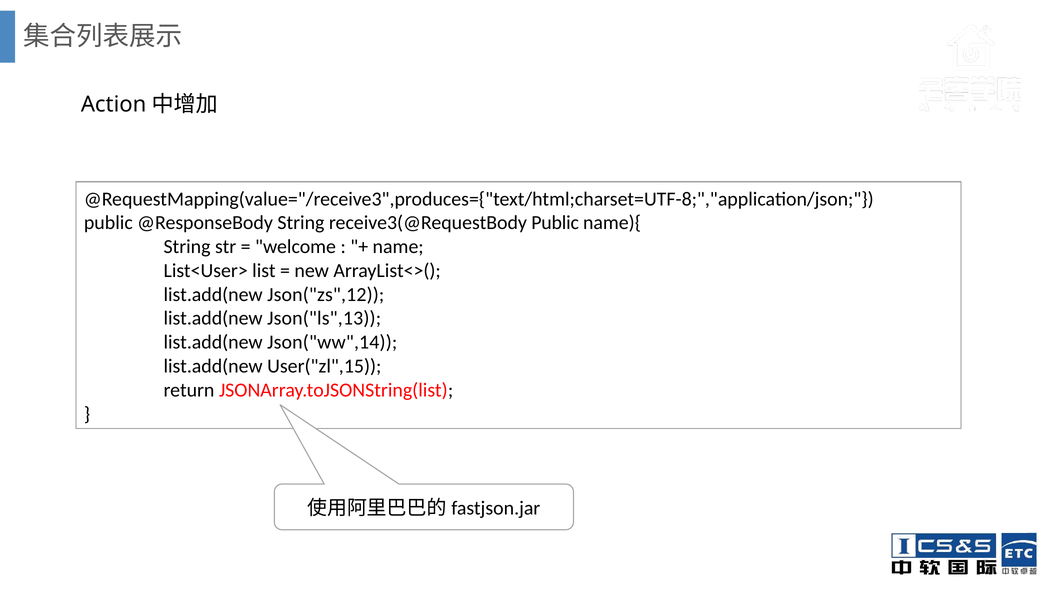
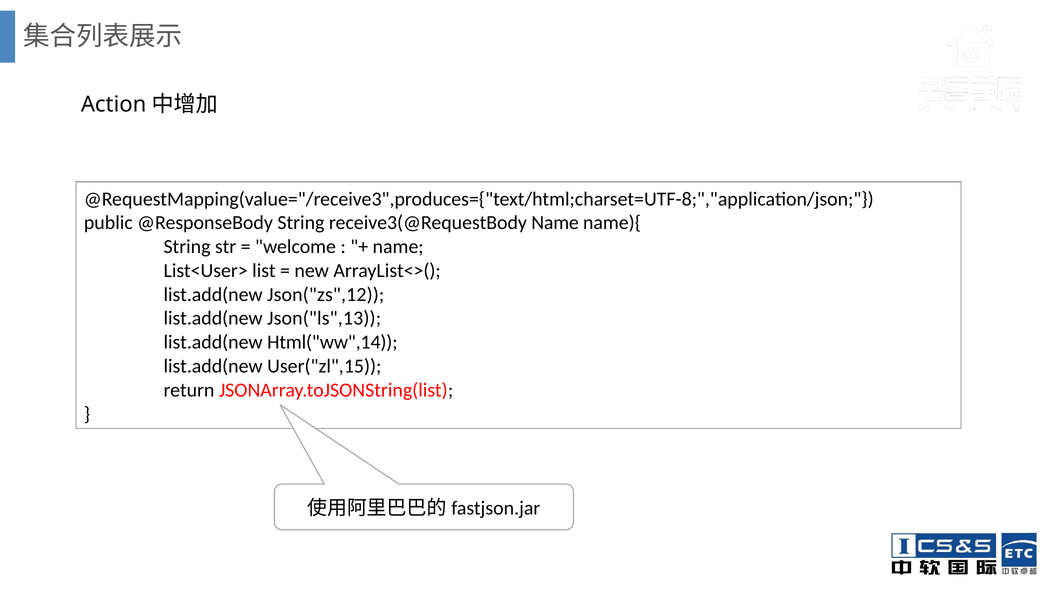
receive3(@RequestBody Public: Public -> Name (555, 223)
Json("ww",14: Json("ww",14 -> Html("ww",14 (332, 342)
